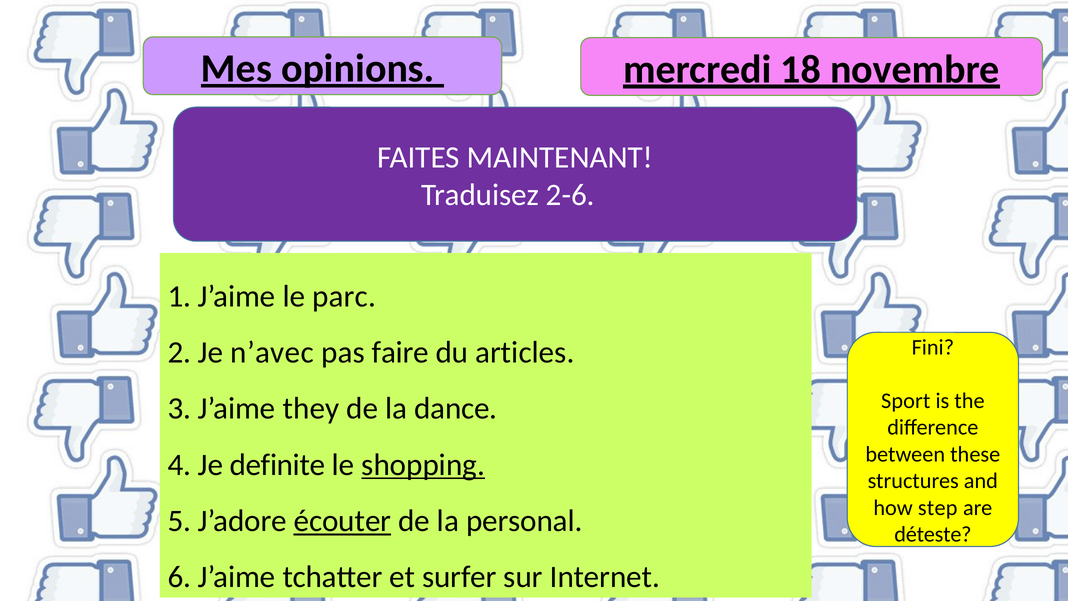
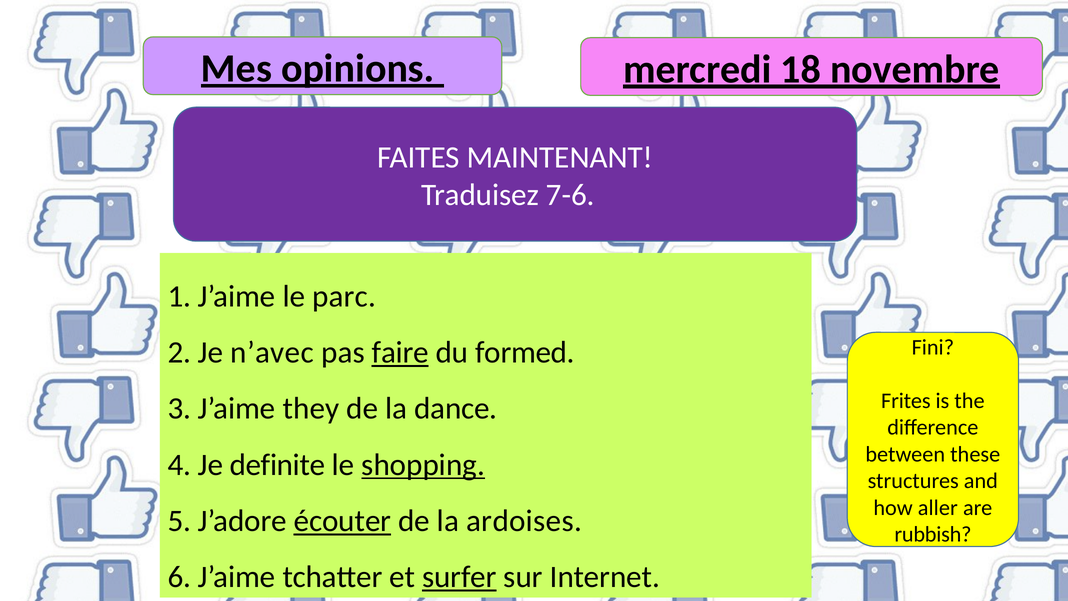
2-6: 2-6 -> 7-6 (570, 195)
faire underline: none -> present (400, 352)
articles: articles -> formed (525, 352)
Sport: Sport -> Frites (906, 401)
step: step -> aller (938, 508)
personal: personal -> ardoises (524, 521)
déteste: déteste -> rubbish (933, 534)
surfer underline: none -> present (459, 577)
